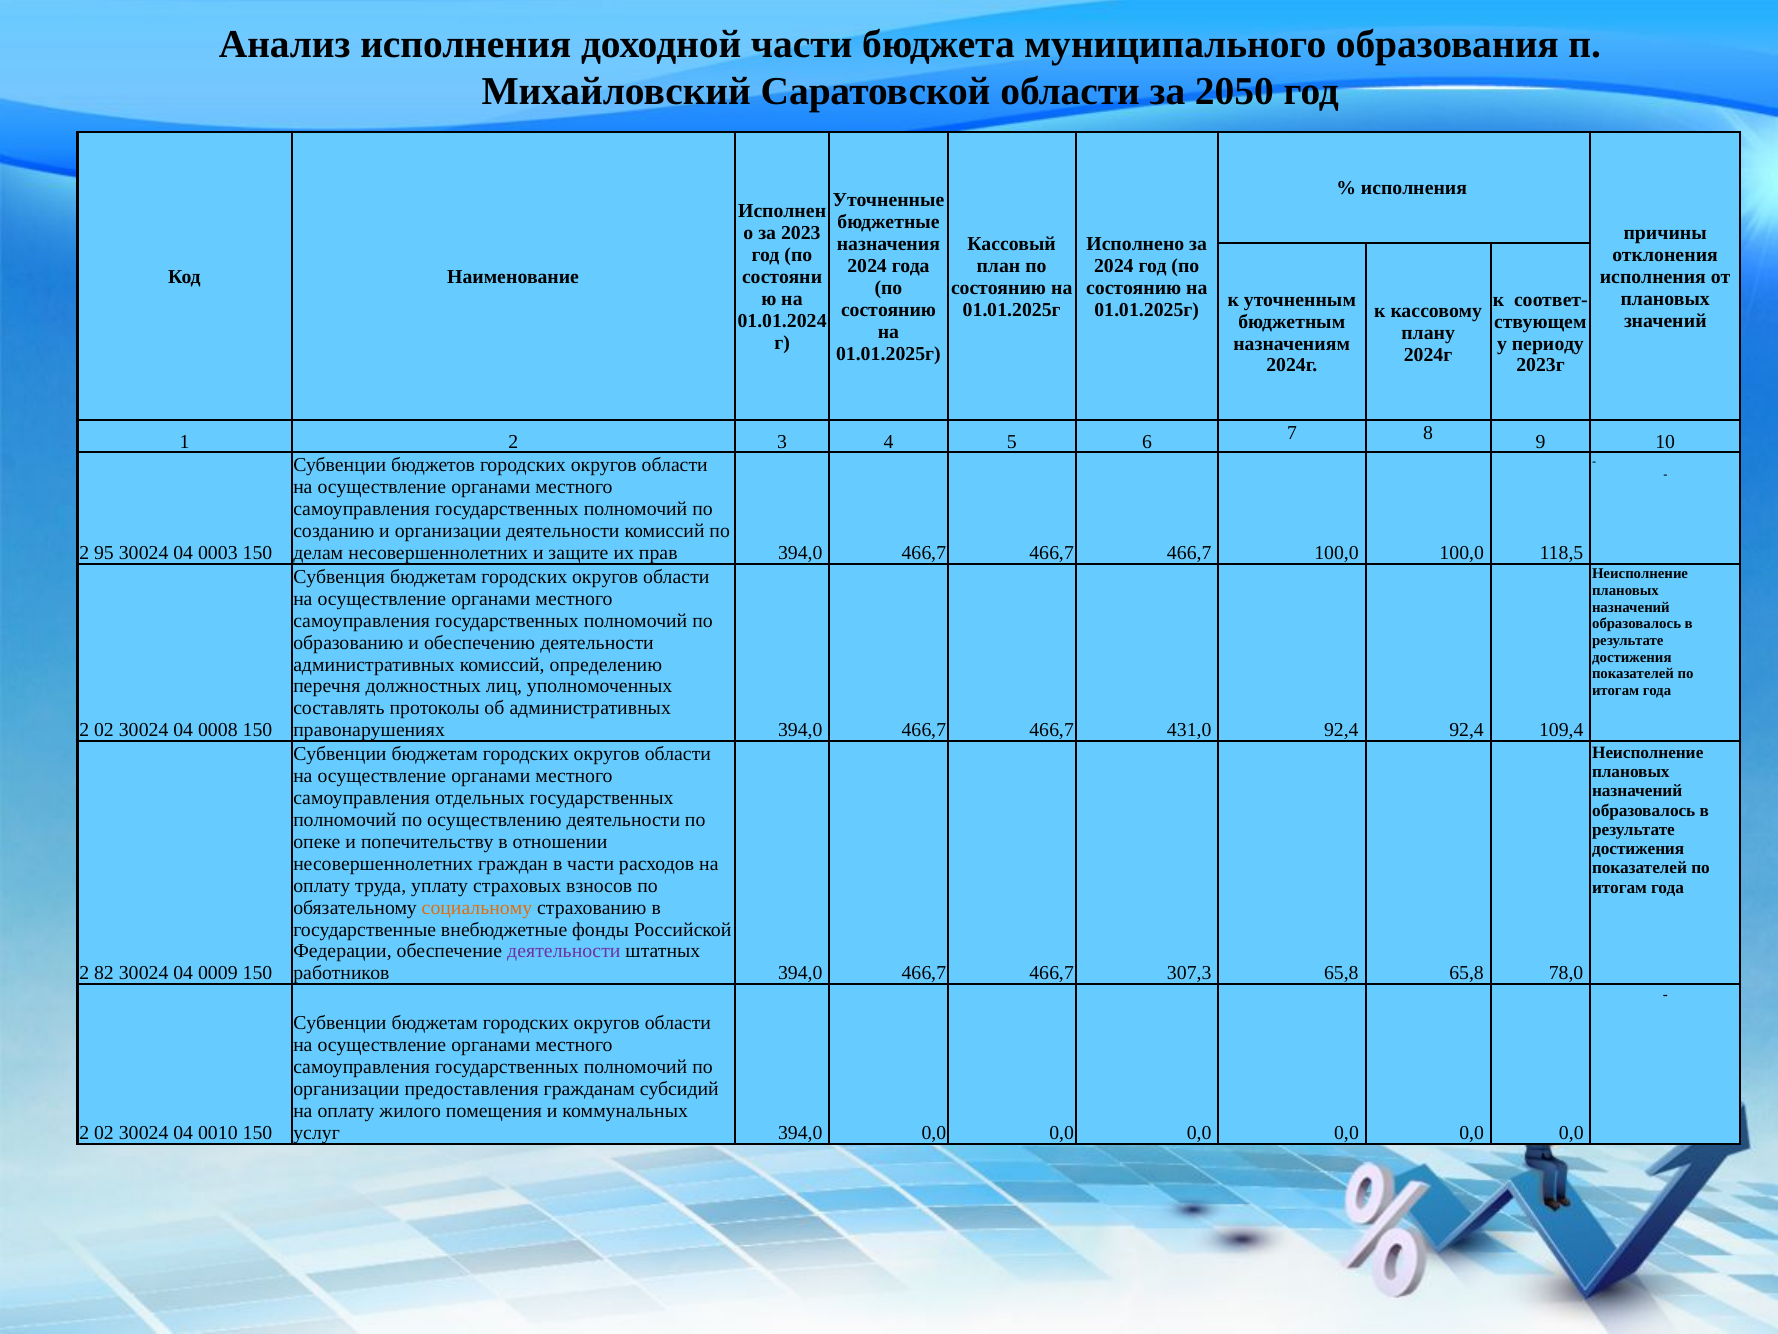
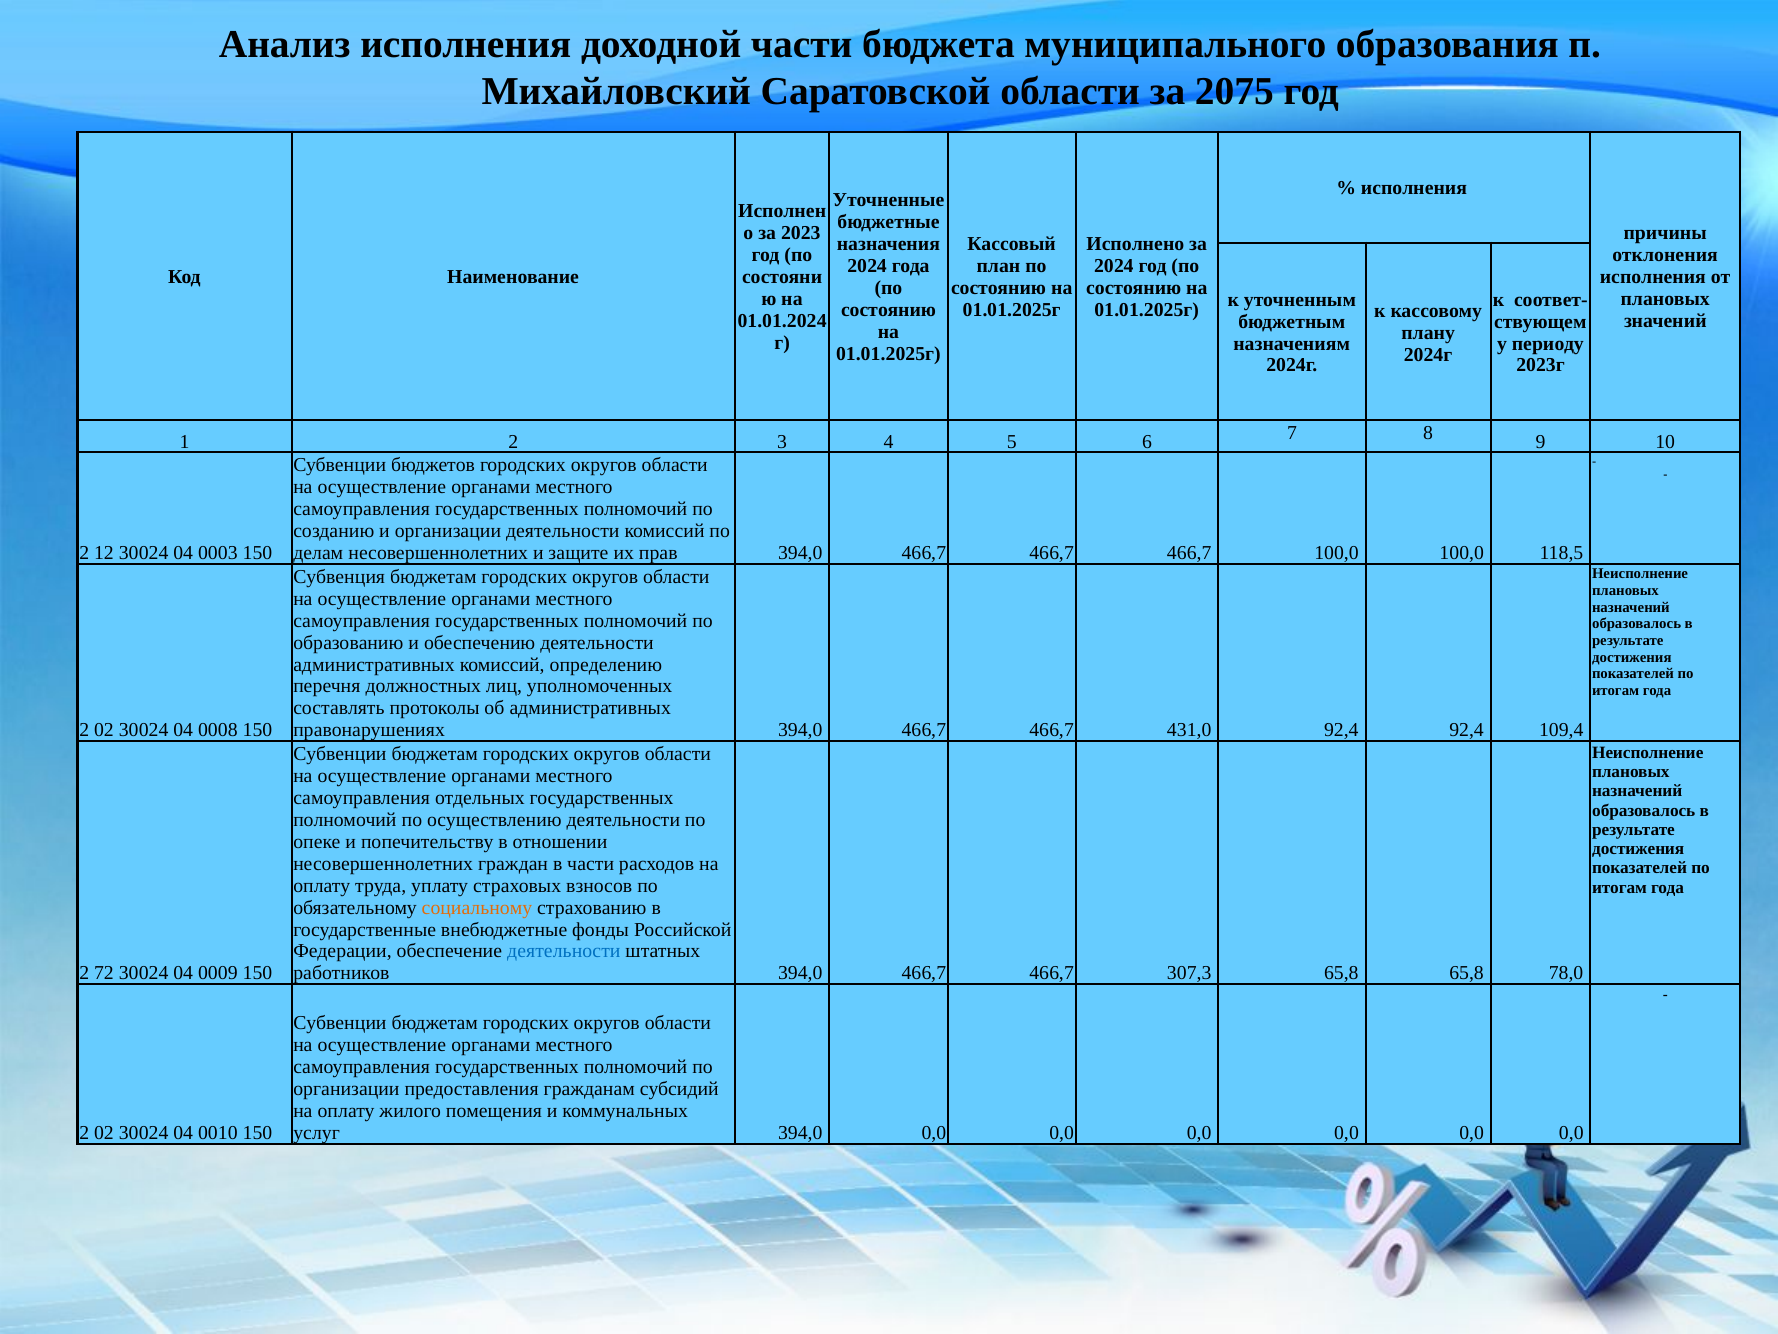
2050: 2050 -> 2075 (1234, 91)
95: 95 -> 12 (104, 553)
деятельности colour: purple -> blue (564, 951)
82: 82 -> 72 (104, 973)
